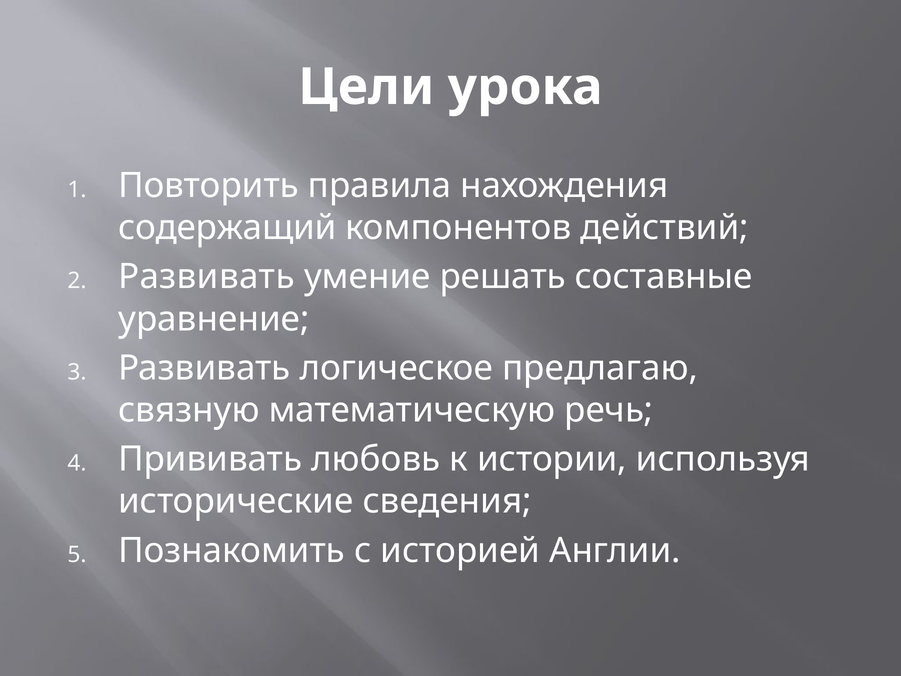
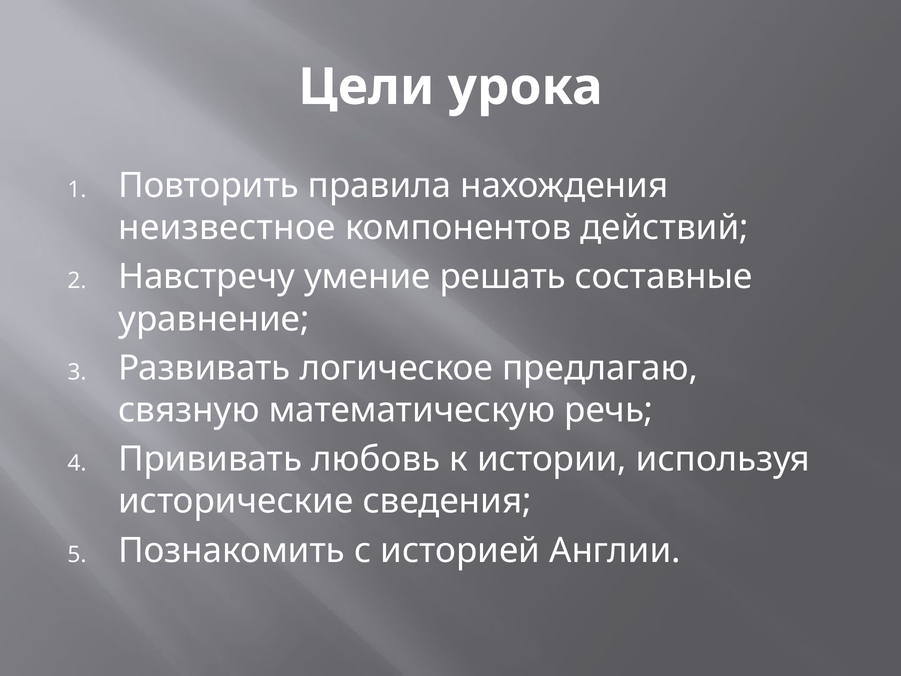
содержащий: содержащий -> неизвестное (227, 228)
Развивать: Развивать -> Навстречу (207, 277)
